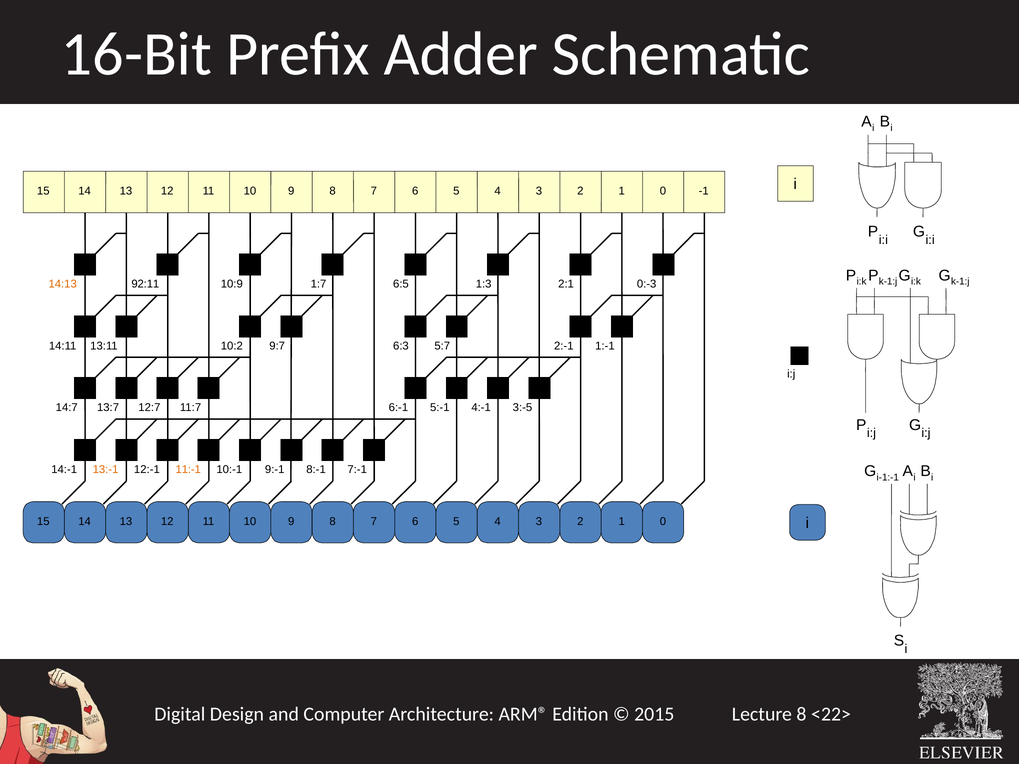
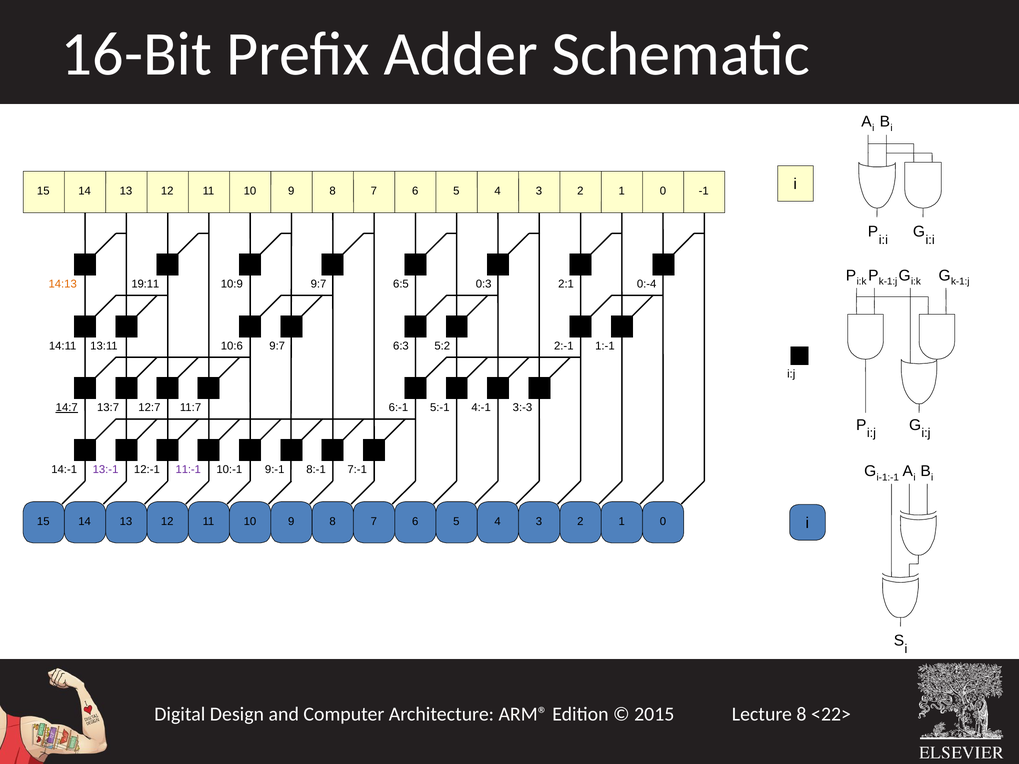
92:11: 92:11 -> 19:11 (145, 284)
1:7: 1:7 -> 9:7 (319, 284)
1:3: 1:3 -> 0:3 (484, 284)
0:-3: 0:-3 -> 0:-4 (647, 284)
10:2: 10:2 -> 10:6 (232, 346)
5:7: 5:7 -> 5:2 (442, 346)
14:7 underline: none -> present (67, 408)
3:-5: 3:-5 -> 3:-3 (522, 408)
13:-1 colour: orange -> purple (106, 470)
11:-1 colour: orange -> purple (188, 470)
